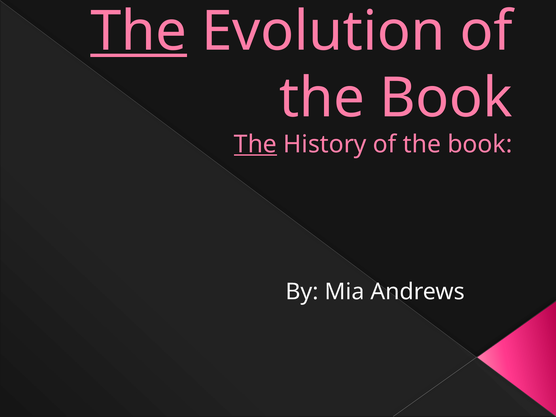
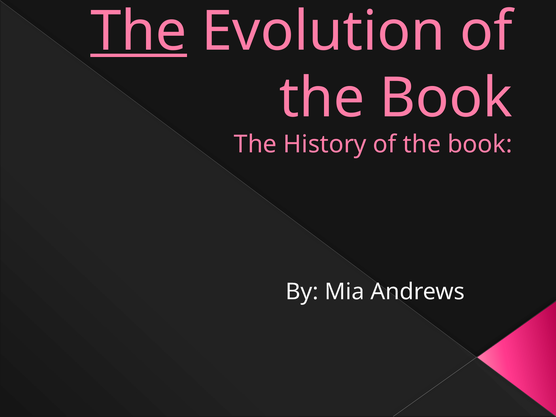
The underline: present -> none (255, 144)
